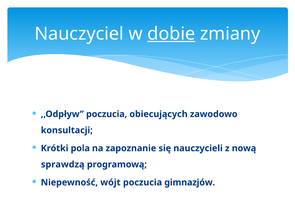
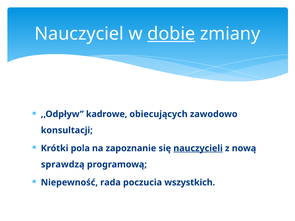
,,Odpływ poczucia: poczucia -> kadrowe (107, 114)
nauczycieli underline: none -> present (198, 148)
wójt: wójt -> rada (110, 183)
gimnazjów: gimnazjów -> wszystkich (190, 183)
